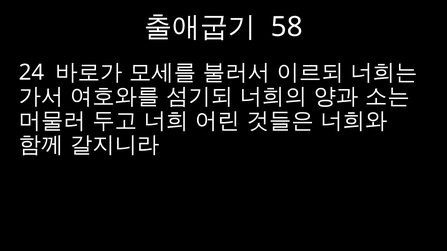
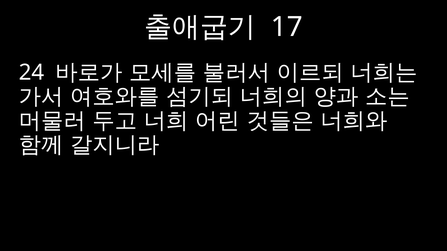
58: 58 -> 17 (287, 27)
